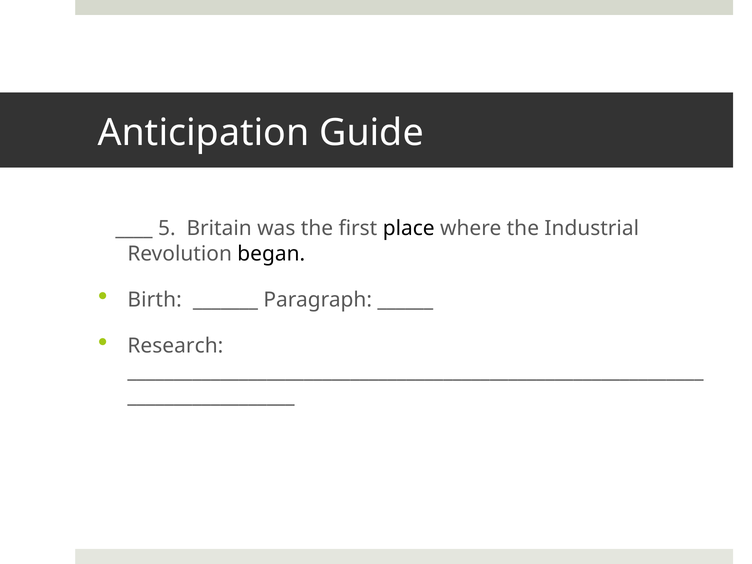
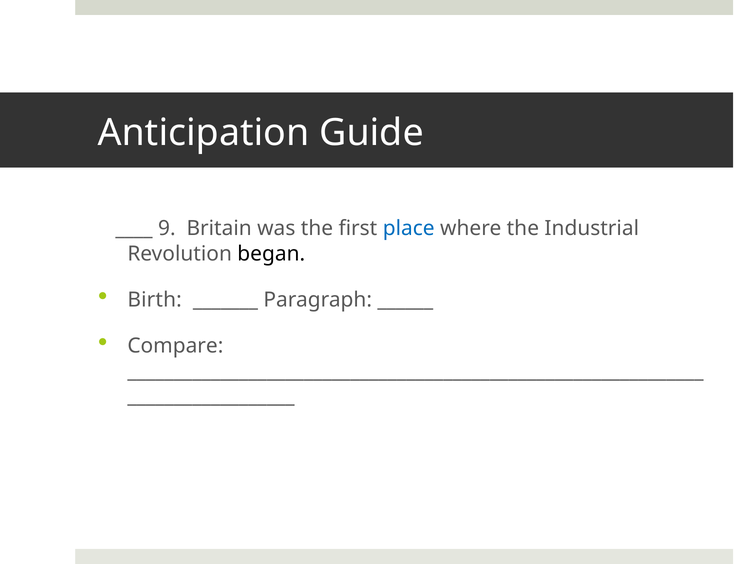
5: 5 -> 9 (167, 229)
place colour: black -> blue (409, 229)
Research: Research -> Compare (175, 346)
